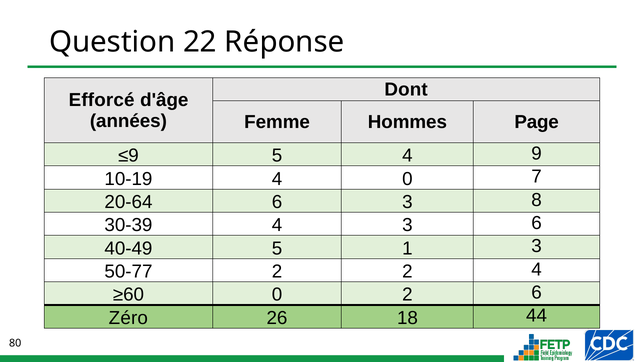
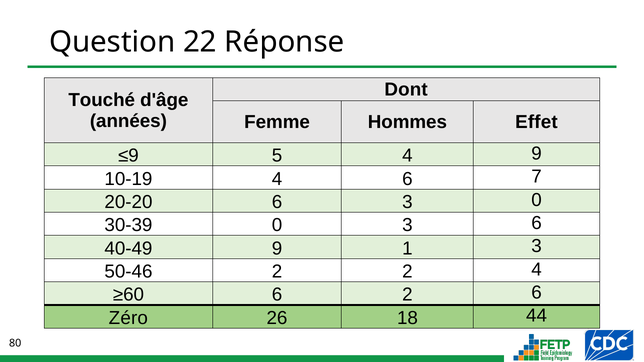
Efforcé: Efforcé -> Touché (102, 100)
Page: Page -> Effet (536, 122)
4 0: 0 -> 6 (407, 179)
20-64: 20-64 -> 20-20 (128, 202)
3 8: 8 -> 0 (537, 200)
30-39 4: 4 -> 0 (277, 225)
40-49 5: 5 -> 9 (277, 249)
50-77: 50-77 -> 50-46 (128, 272)
≥60 0: 0 -> 6 (277, 295)
